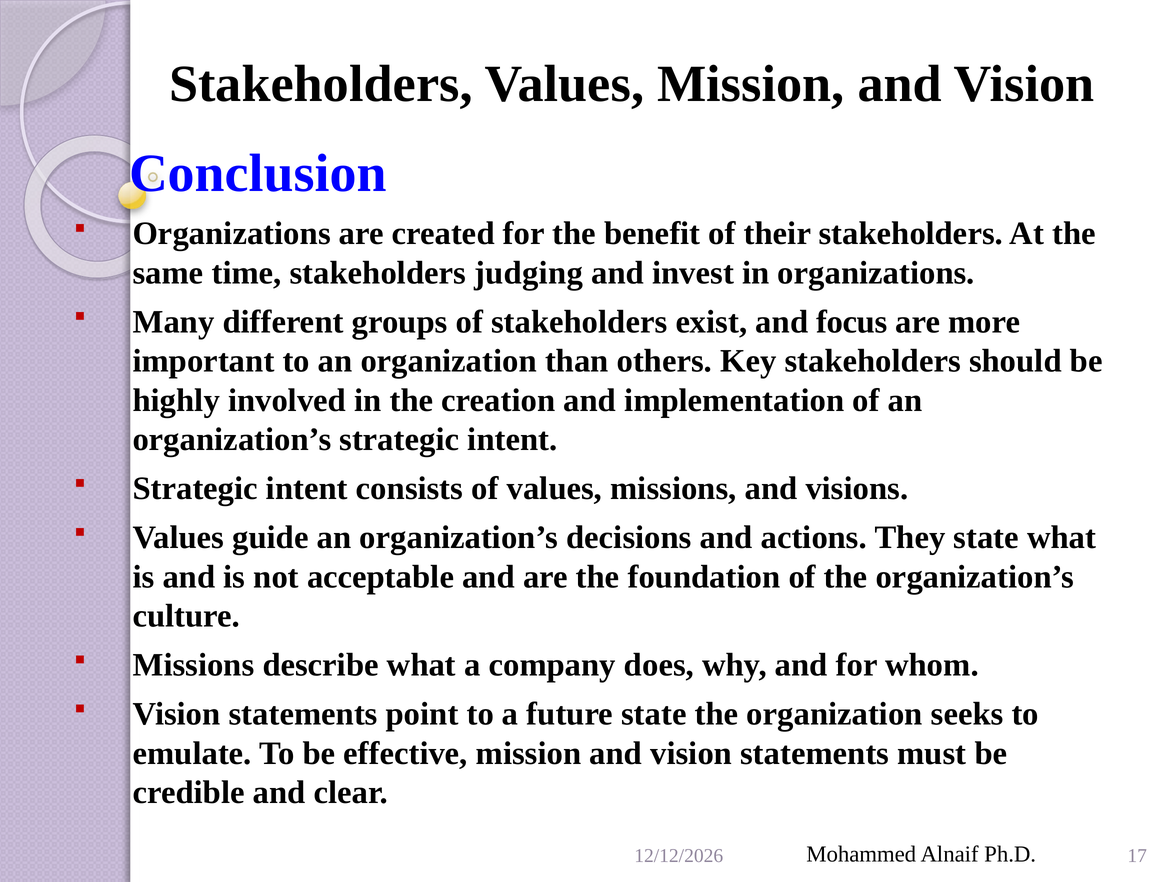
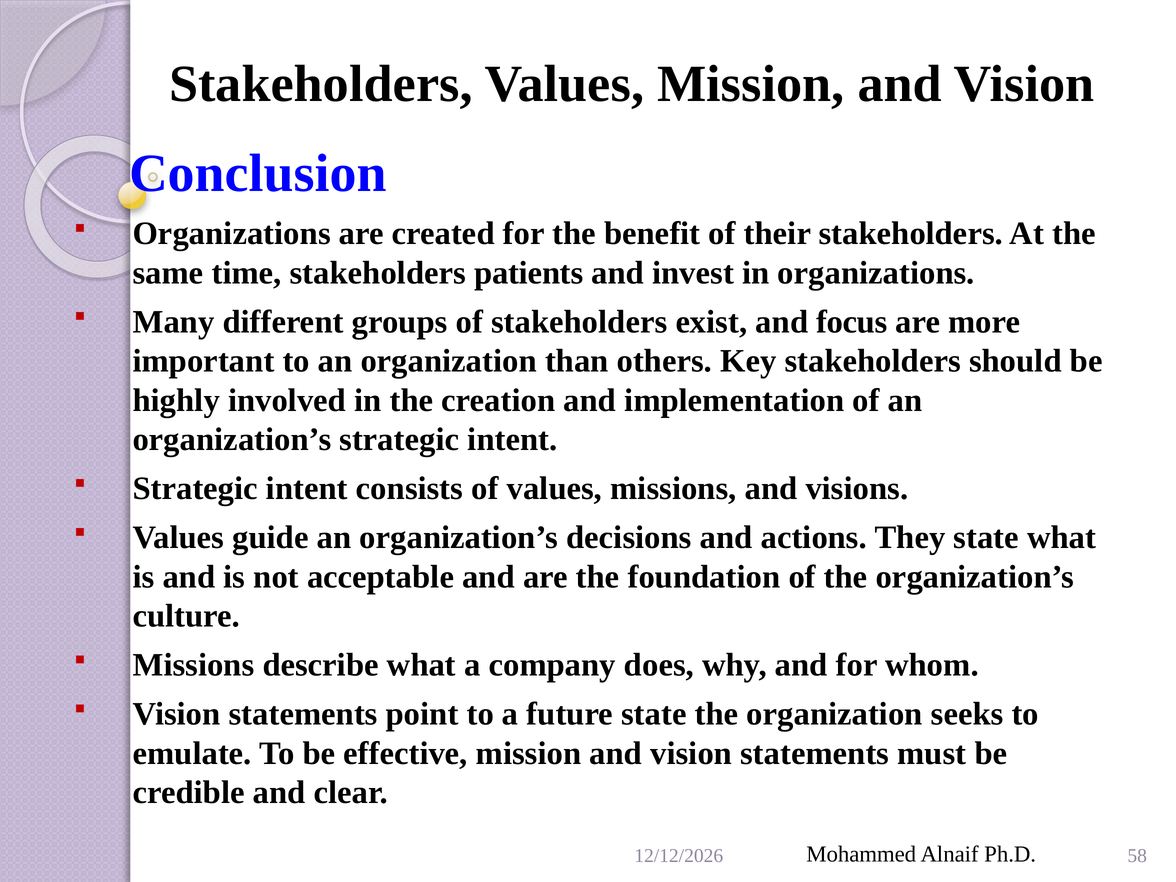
judging: judging -> patients (529, 273)
17: 17 -> 58 (1137, 856)
